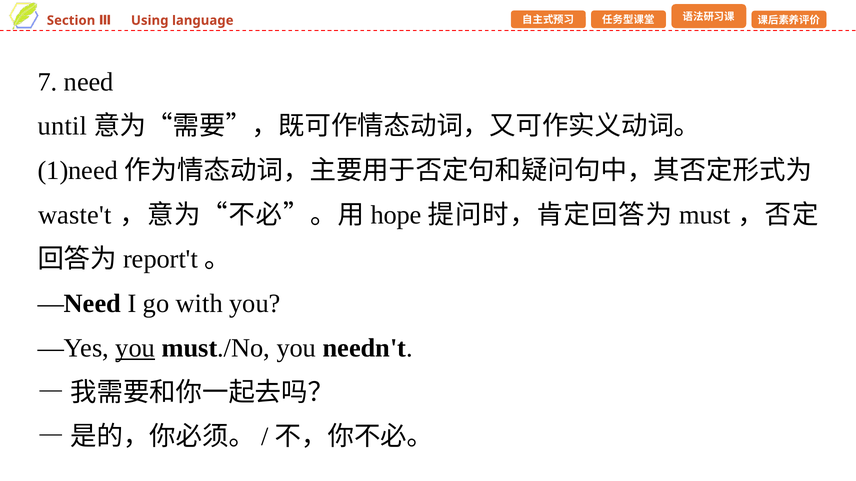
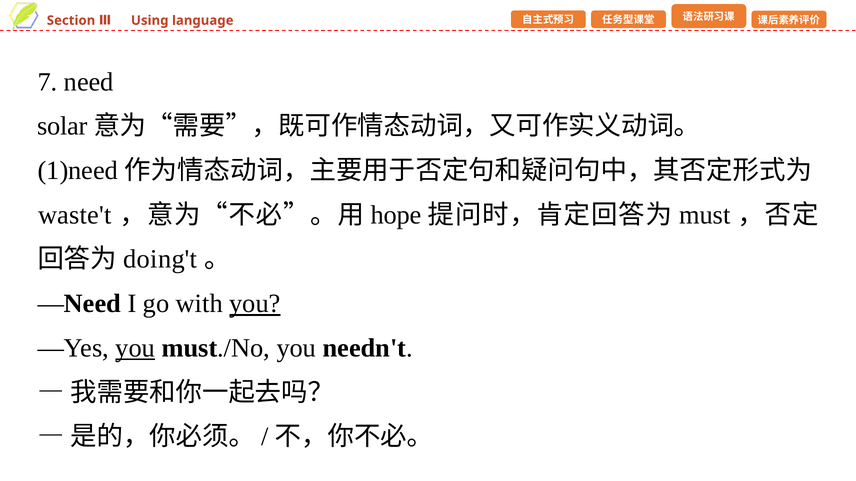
until: until -> solar (63, 126)
report't: report't -> doing't (160, 259)
you underline: none -> present (255, 304)
